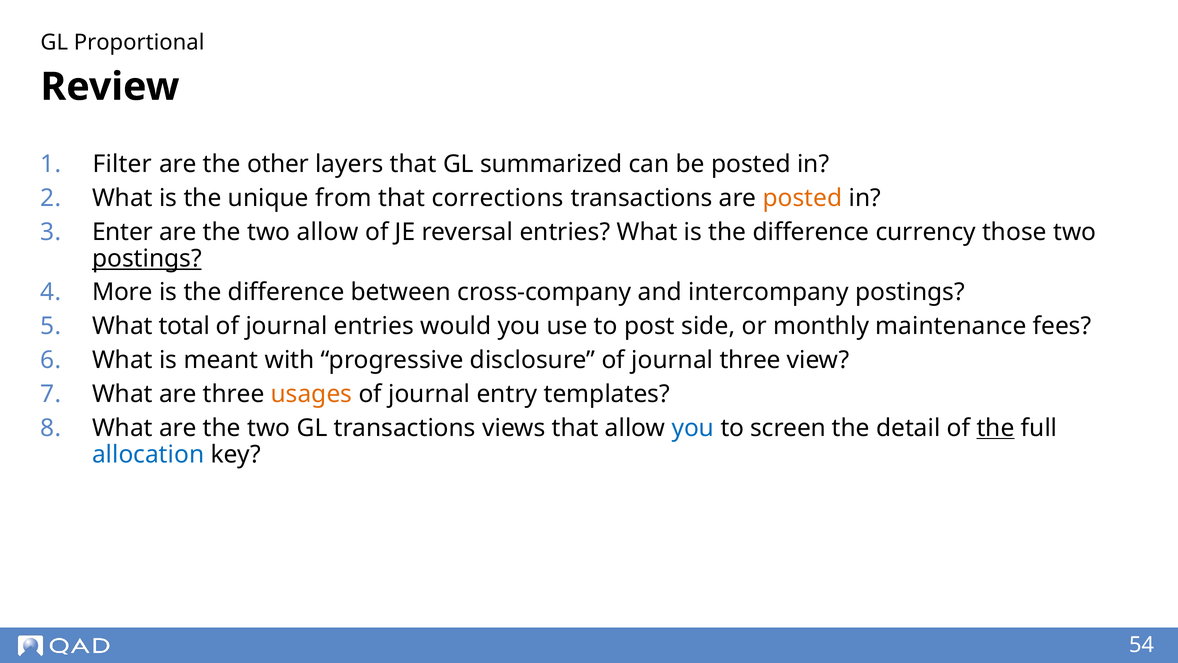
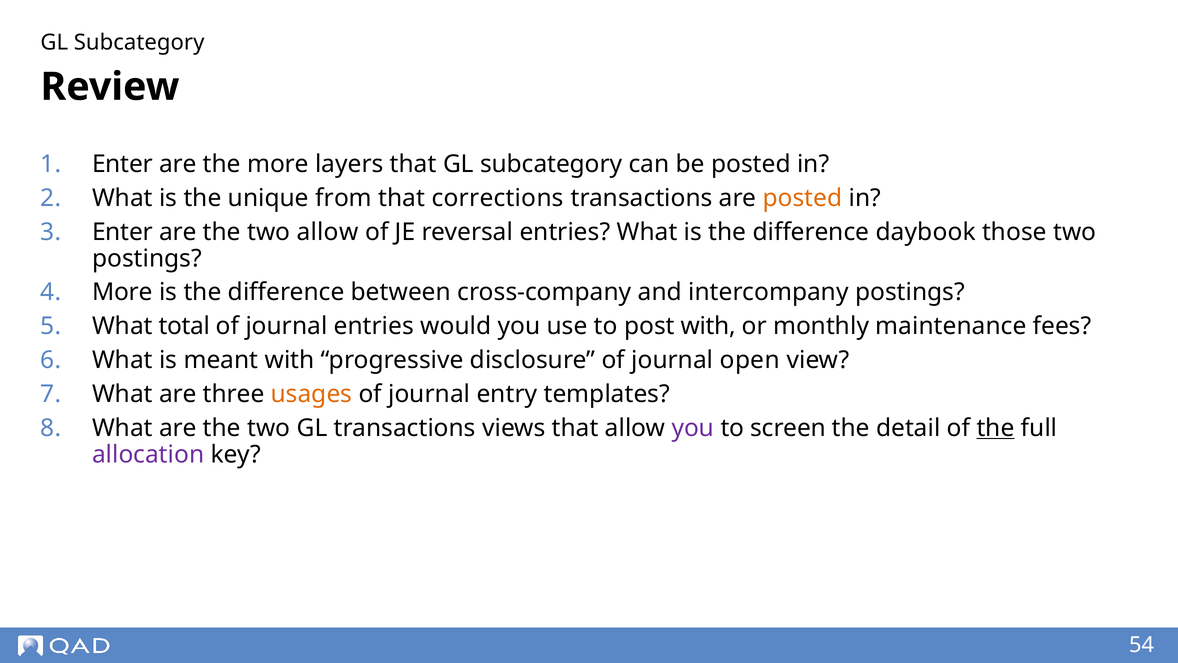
Proportional: Proportional -> Subcategory (139, 43)
Filter: Filter -> Enter (122, 164)
the other: other -> more (278, 164)
that GL summarized: summarized -> subcategory (551, 164)
currency: currency -> daybook (926, 232)
postings underline: present -> none (147, 258)
post side: side -> with (708, 326)
journal three: three -> open (750, 360)
you colour: blue -> purple (693, 428)
allocation colour: blue -> purple (148, 454)
